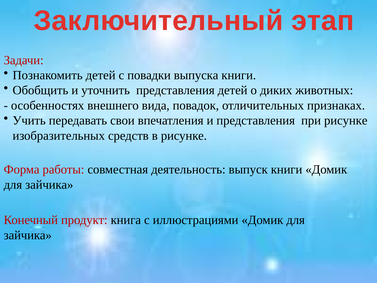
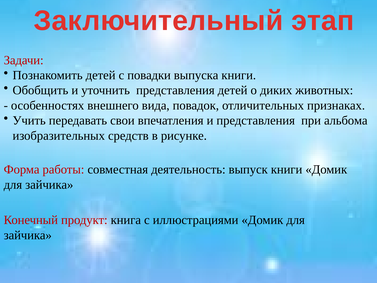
при рисунке: рисунке -> альбома (346, 120)
